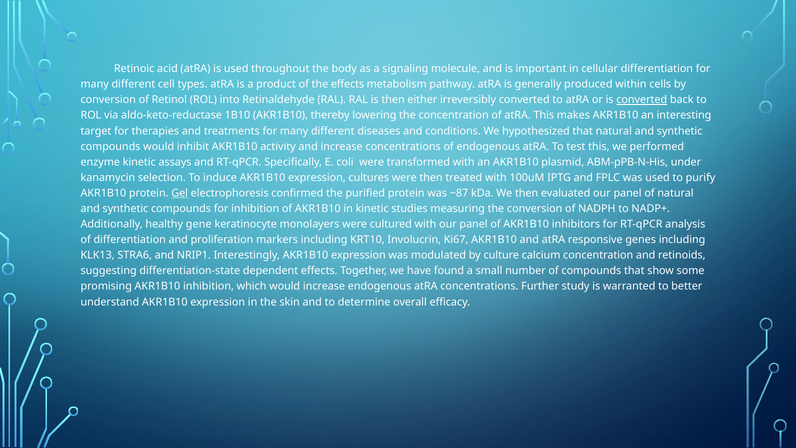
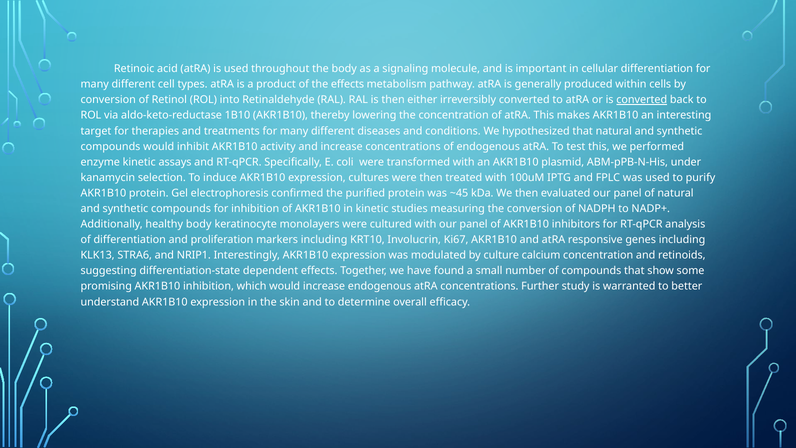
Gel underline: present -> none (180, 193)
~87: ~87 -> ~45 (459, 193)
healthy gene: gene -> body (199, 224)
